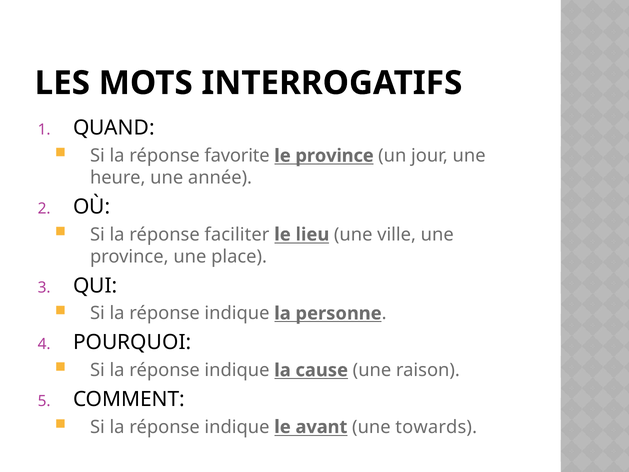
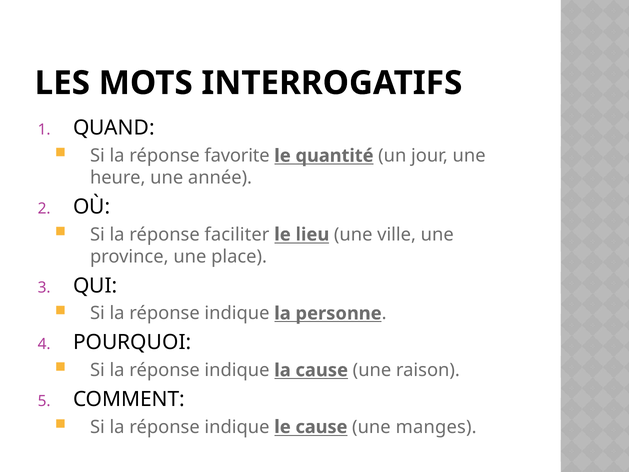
le province: province -> quantité (335, 156)
le avant: avant -> cause (321, 427)
towards: towards -> manges (436, 427)
